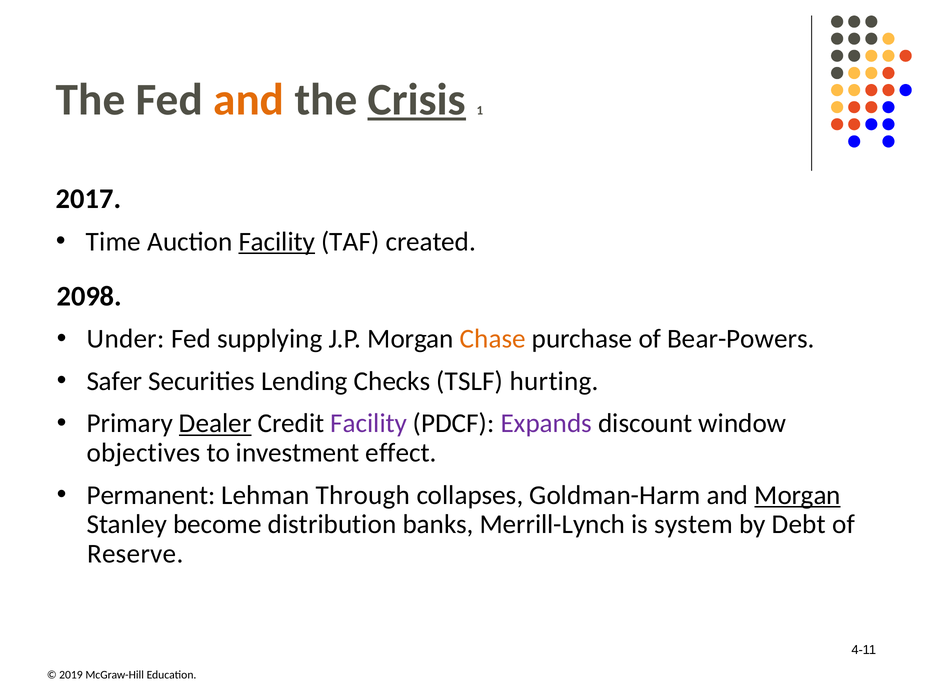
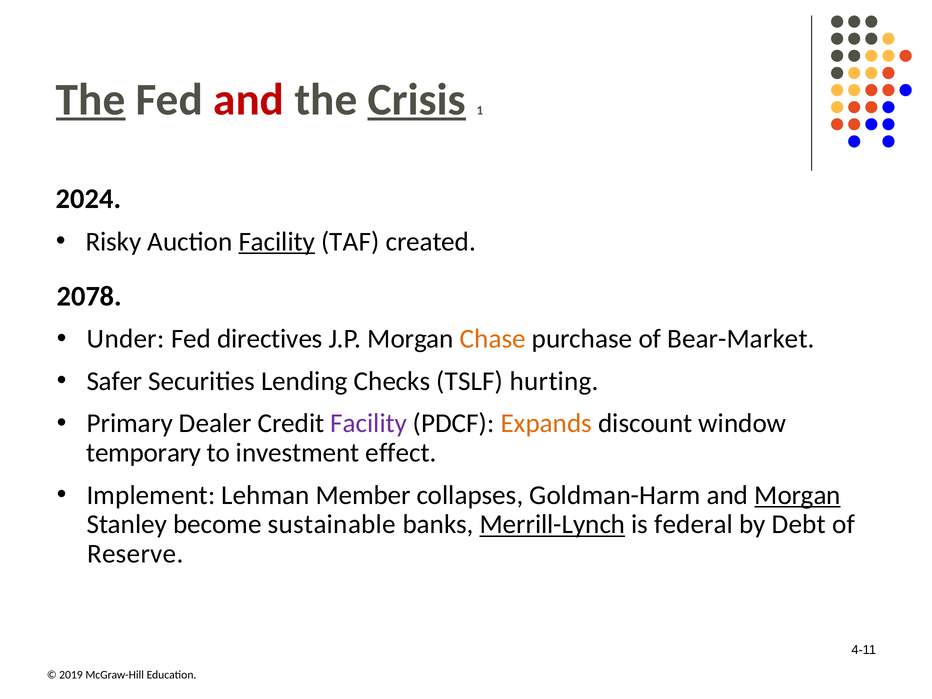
The underline: none -> present (91, 100)
and colour: orange -> red (249, 100)
2017: 2017 -> 2024 (89, 199)
Time: Time -> Risky (114, 242)
2098: 2098 -> 2078 (89, 296)
supplying: supplying -> directives (270, 339)
Bear-Powers: Bear-Powers -> Bear-Market (741, 339)
Dealer underline: present -> none (215, 423)
Expands colour: purple -> orange (546, 423)
objectives: objectives -> temporary (144, 453)
Permanent: Permanent -> Implement (151, 495)
Through: Through -> Member (363, 495)
distribution: distribution -> sustainable (332, 524)
Merrill-Lynch underline: none -> present (552, 524)
system: system -> federal (694, 524)
